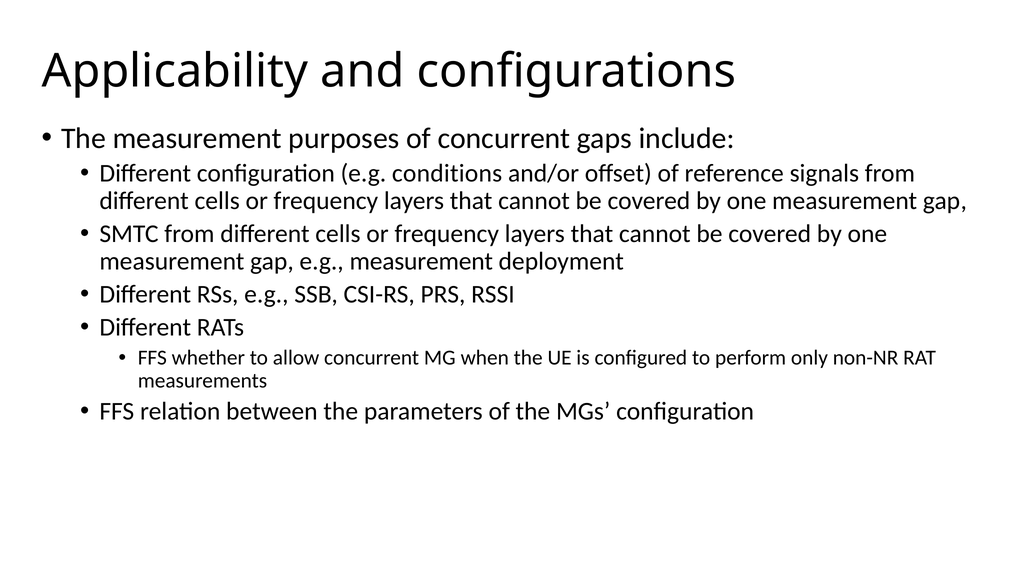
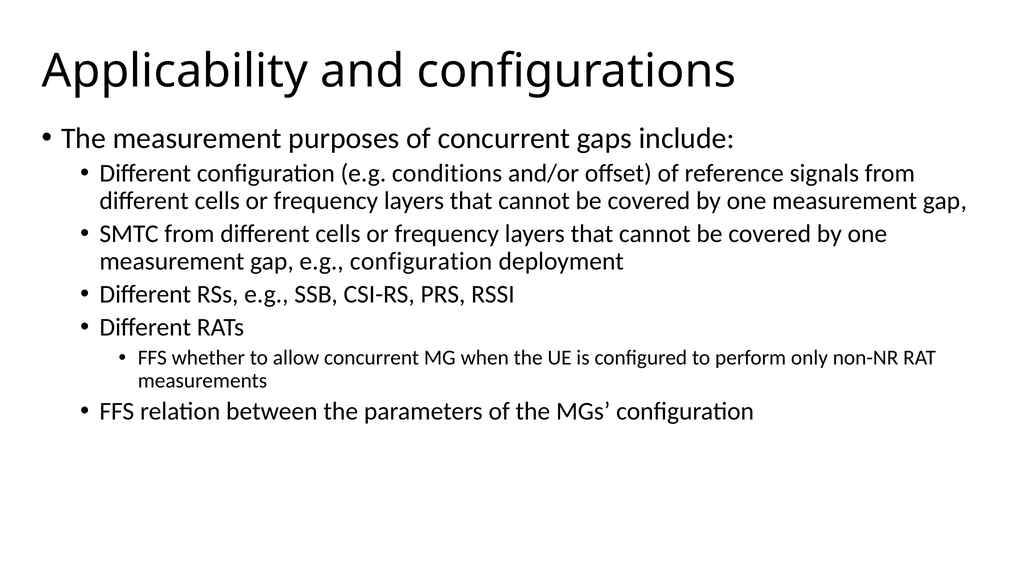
e.g measurement: measurement -> configuration (421, 262)
